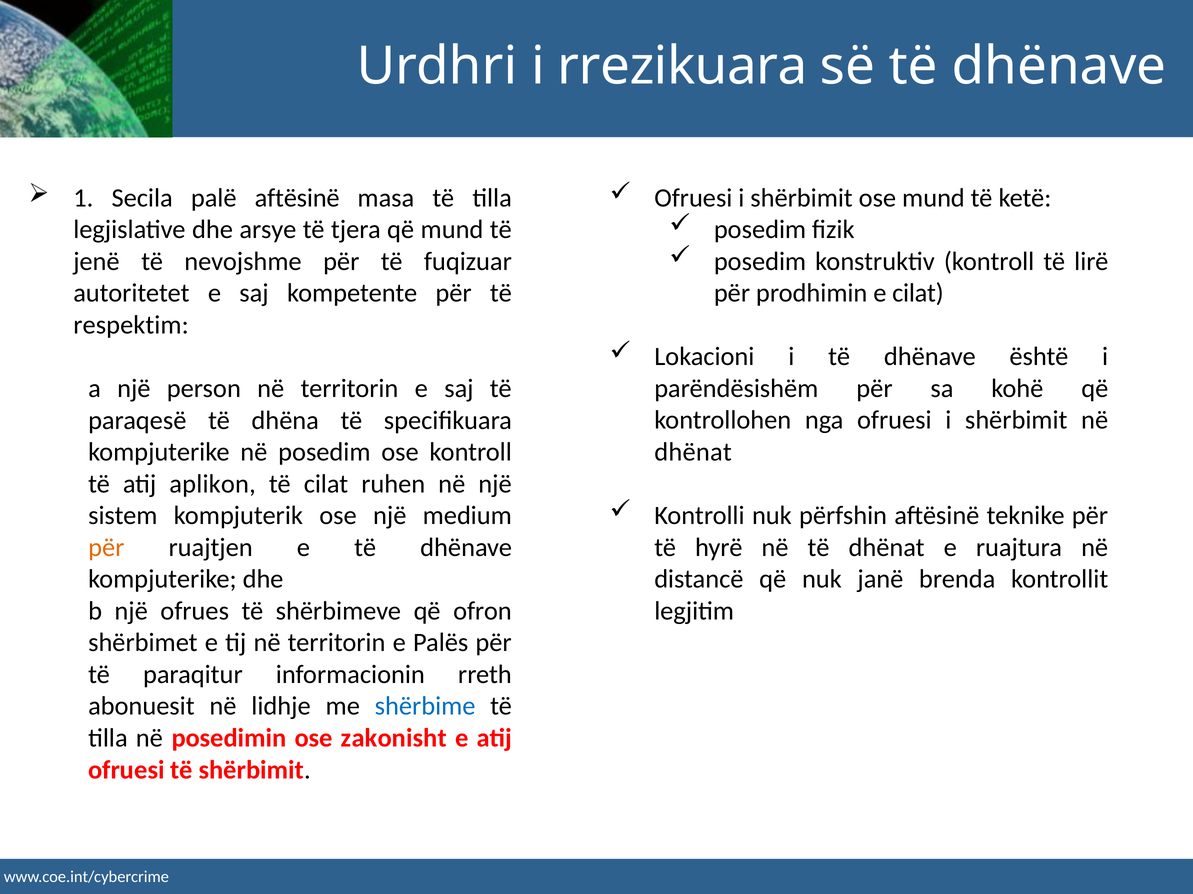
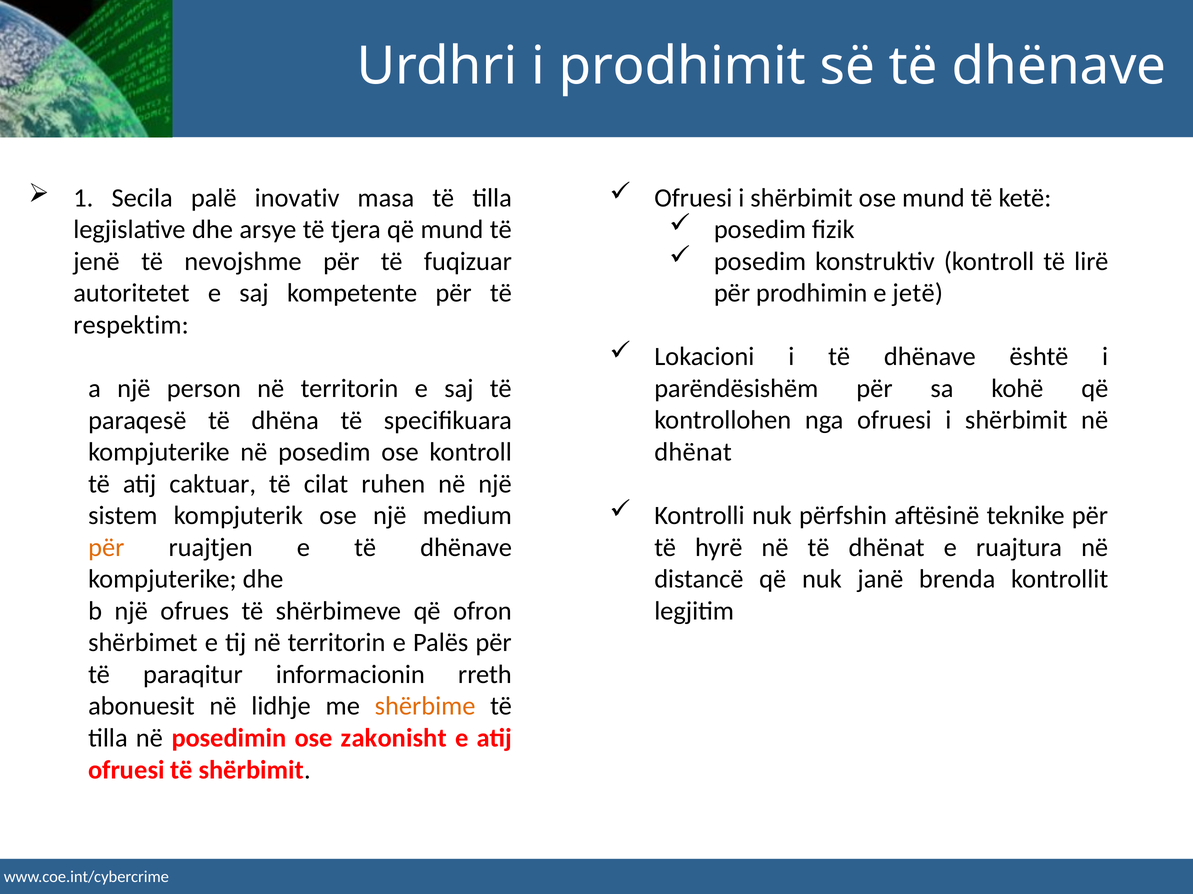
rrezikuara: rrezikuara -> prodhimit (682, 66)
palë aftësinë: aftësinë -> inovativ (297, 198)
e cilat: cilat -> jetë (918, 293)
aplikon: aplikon -> caktuar (213, 484)
shërbime colour: blue -> orange (425, 707)
